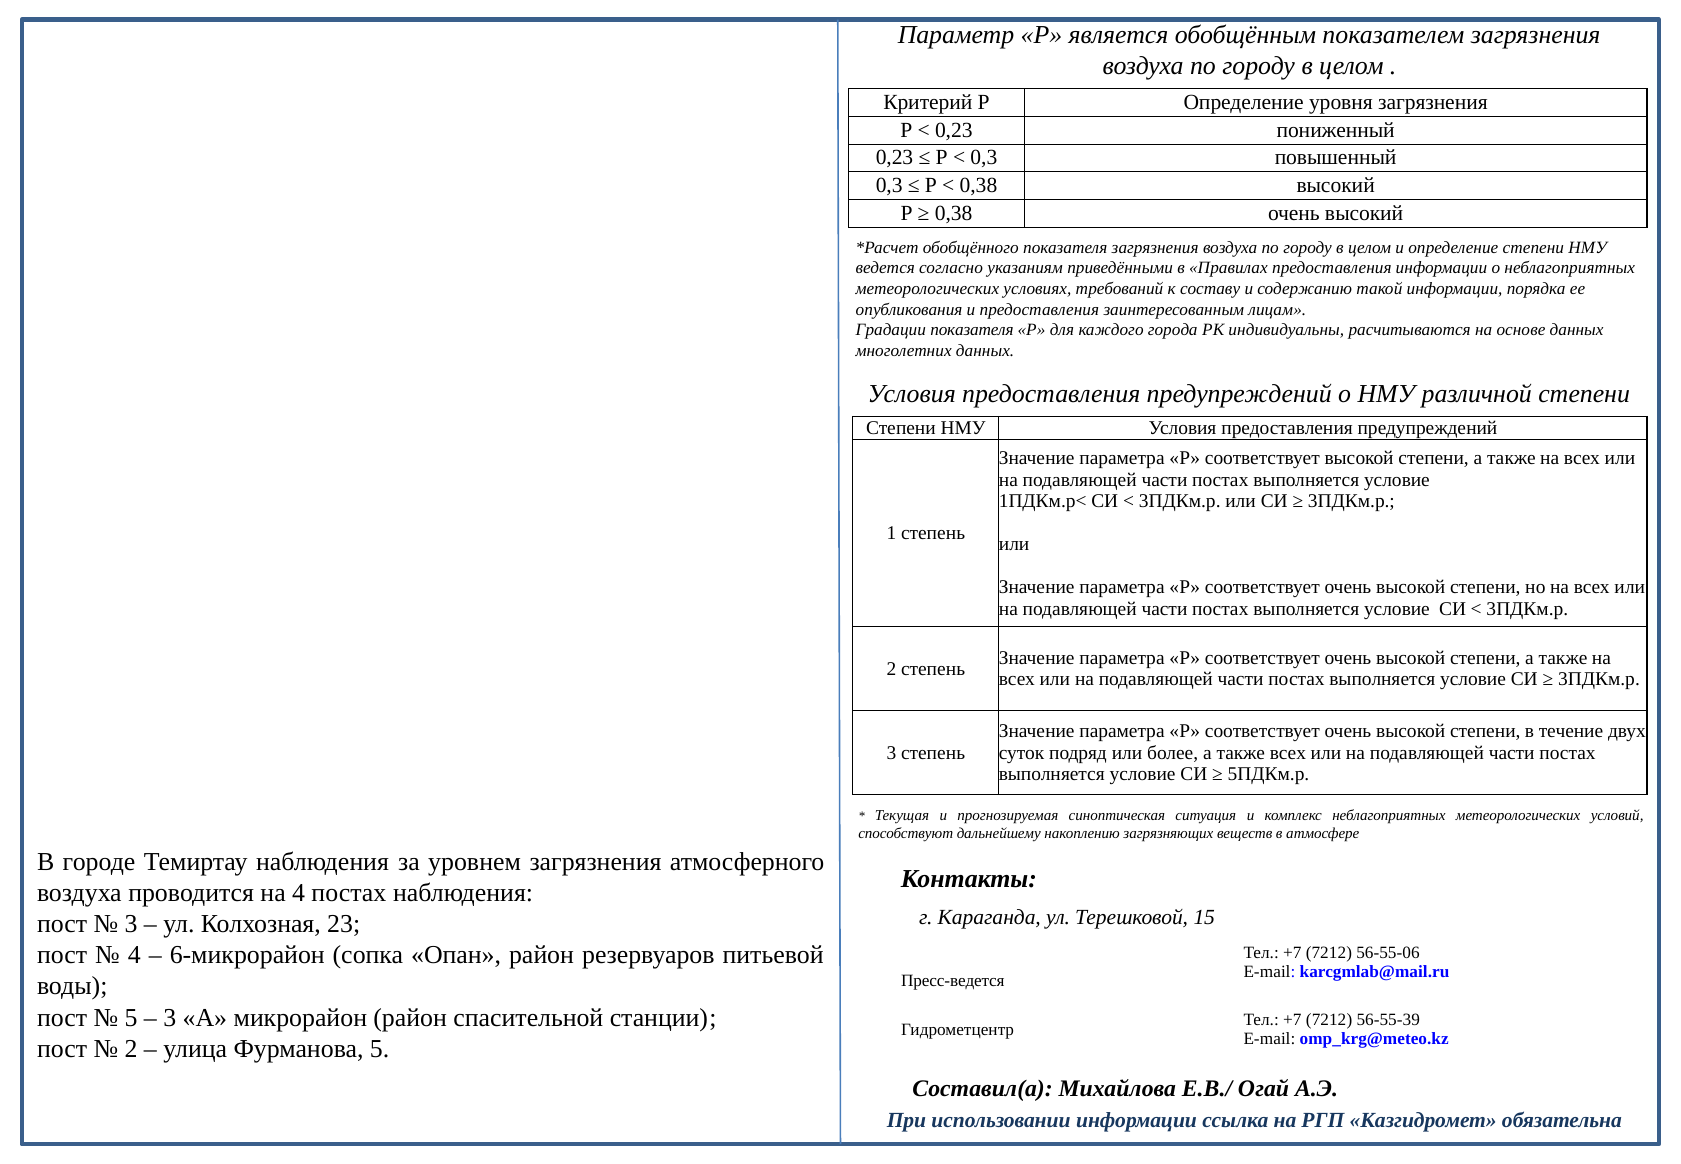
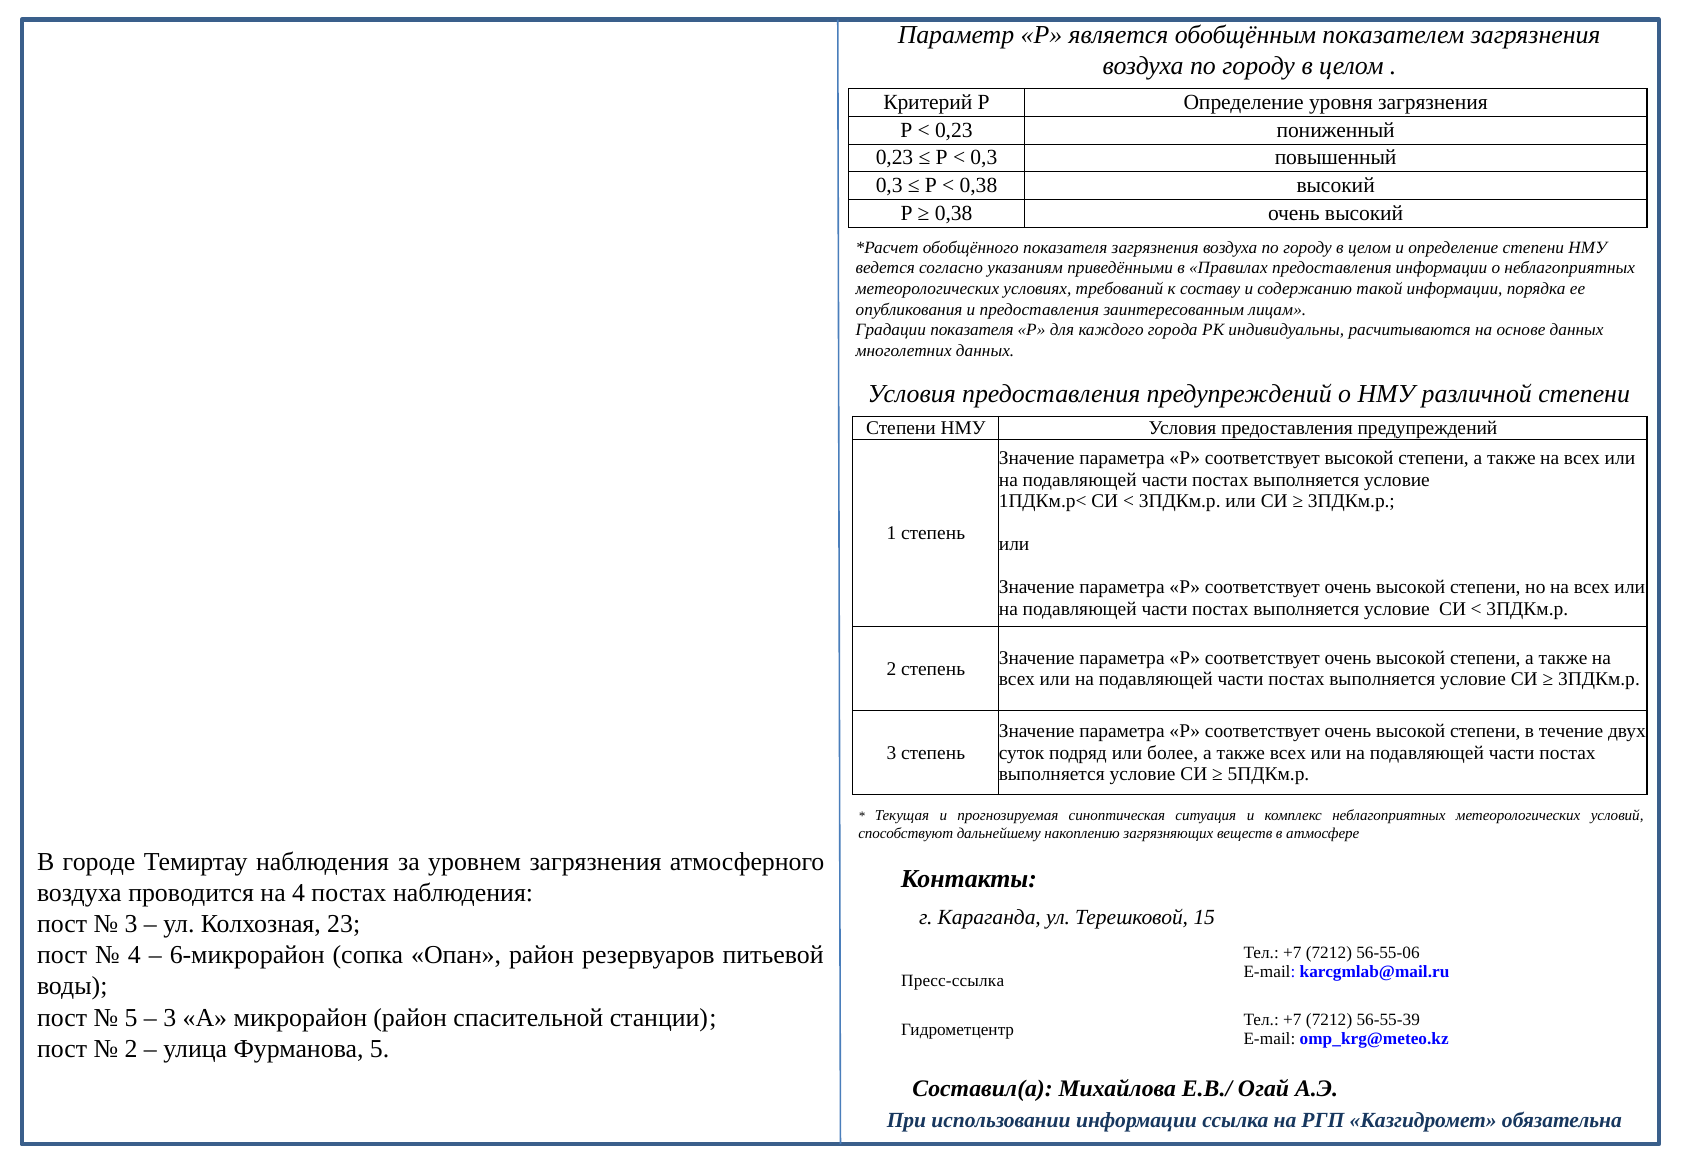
Пресс-ведется: Пресс-ведется -> Пресс-ссылка (953, 981)
